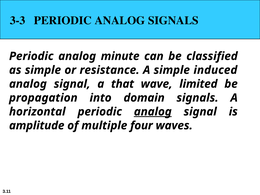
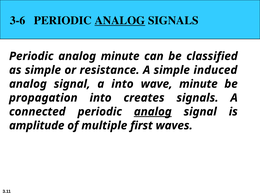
3-3: 3-3 -> 3-6 (18, 21)
ANALOG underline: none -> present (120, 21)
a that: that -> into (122, 84)
wave limited: limited -> minute (198, 84)
domain: domain -> creates (144, 98)
horizontal: horizontal -> connected (37, 112)
four: four -> first (141, 126)
